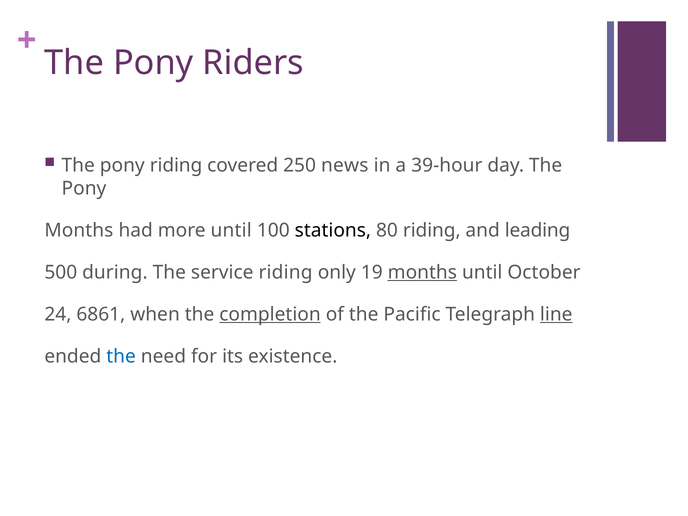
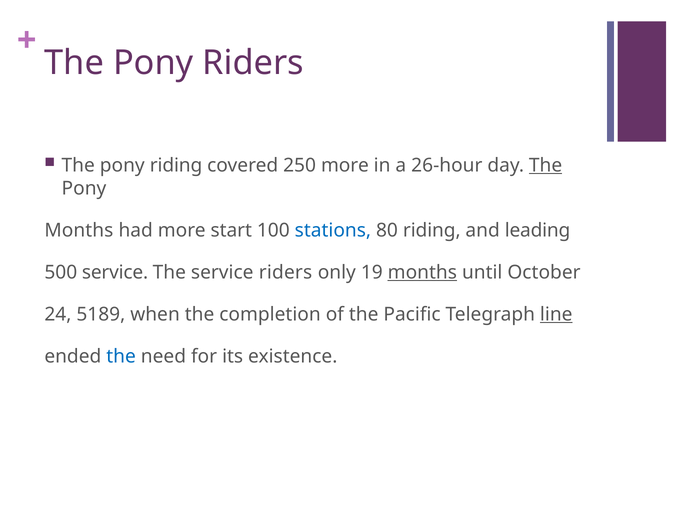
250 news: news -> more (345, 165)
39-hour: 39-hour -> 26-hour (447, 165)
The underline: none -> present (546, 165)
more until: until -> start (231, 230)
stations colour: black -> blue (333, 230)
500 during: during -> service (115, 272)
service riding: riding -> riders (286, 272)
6861: 6861 -> 5189 (101, 314)
completion underline: present -> none (270, 314)
